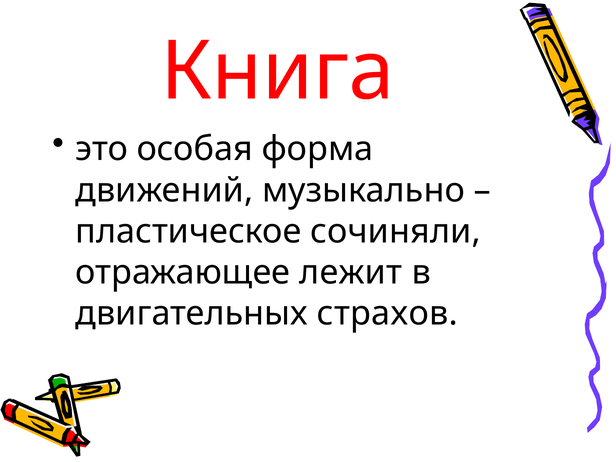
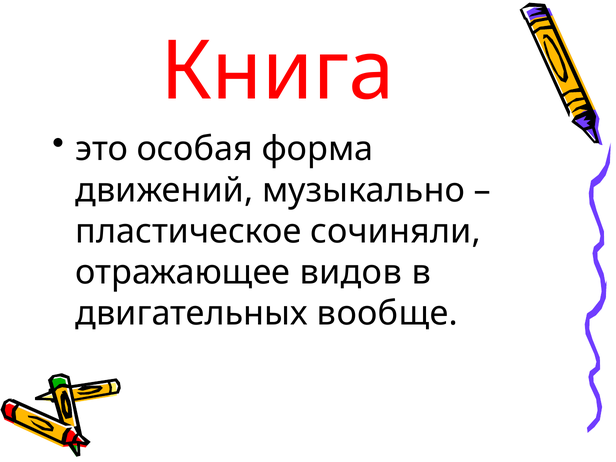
лежит: лежит -> видов (351, 272)
страхов: страхов -> вообще (387, 313)
